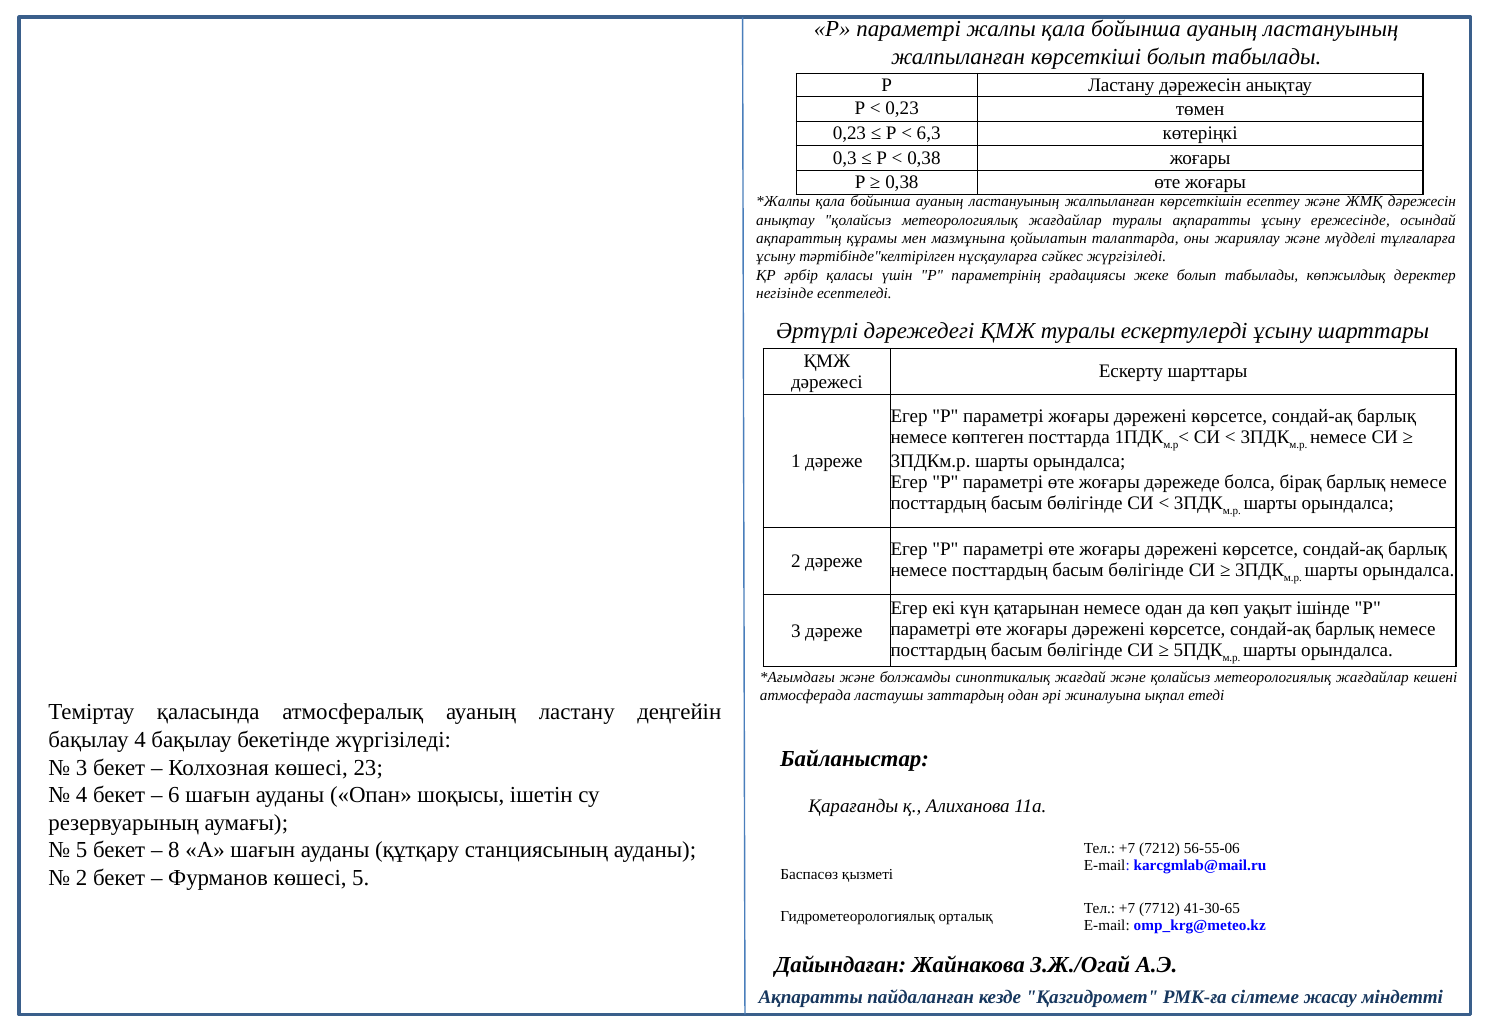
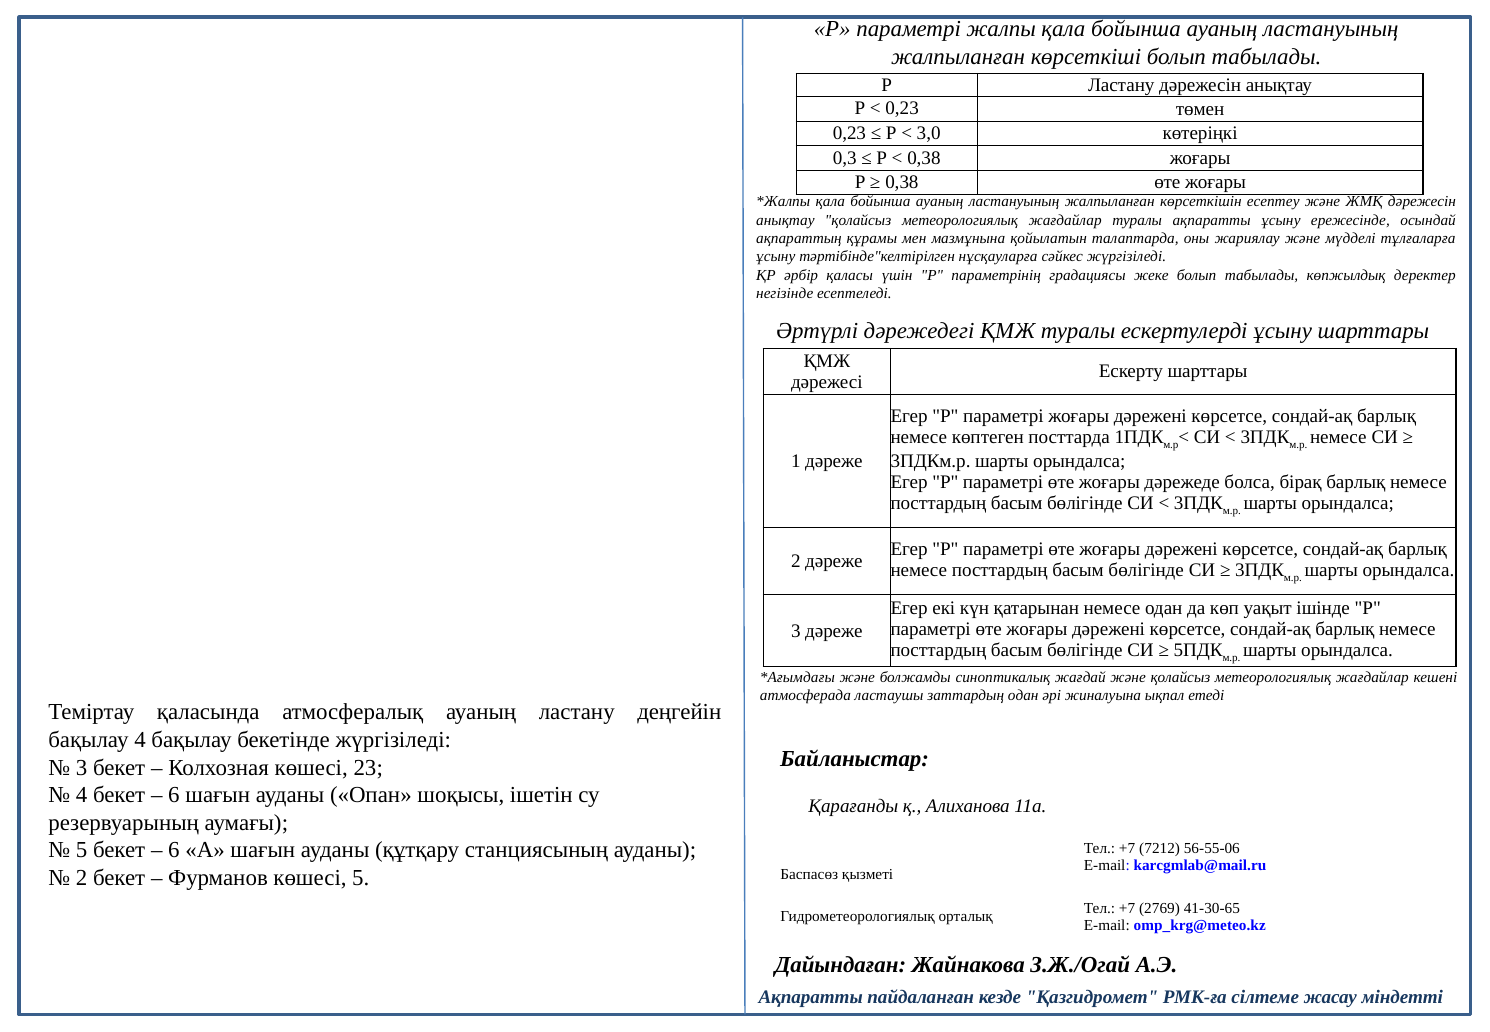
6,3: 6,3 -> 3,0 (929, 133)
8: 8 -> 6 (174, 850)
7712: 7712 -> 2769 (1160, 908)
